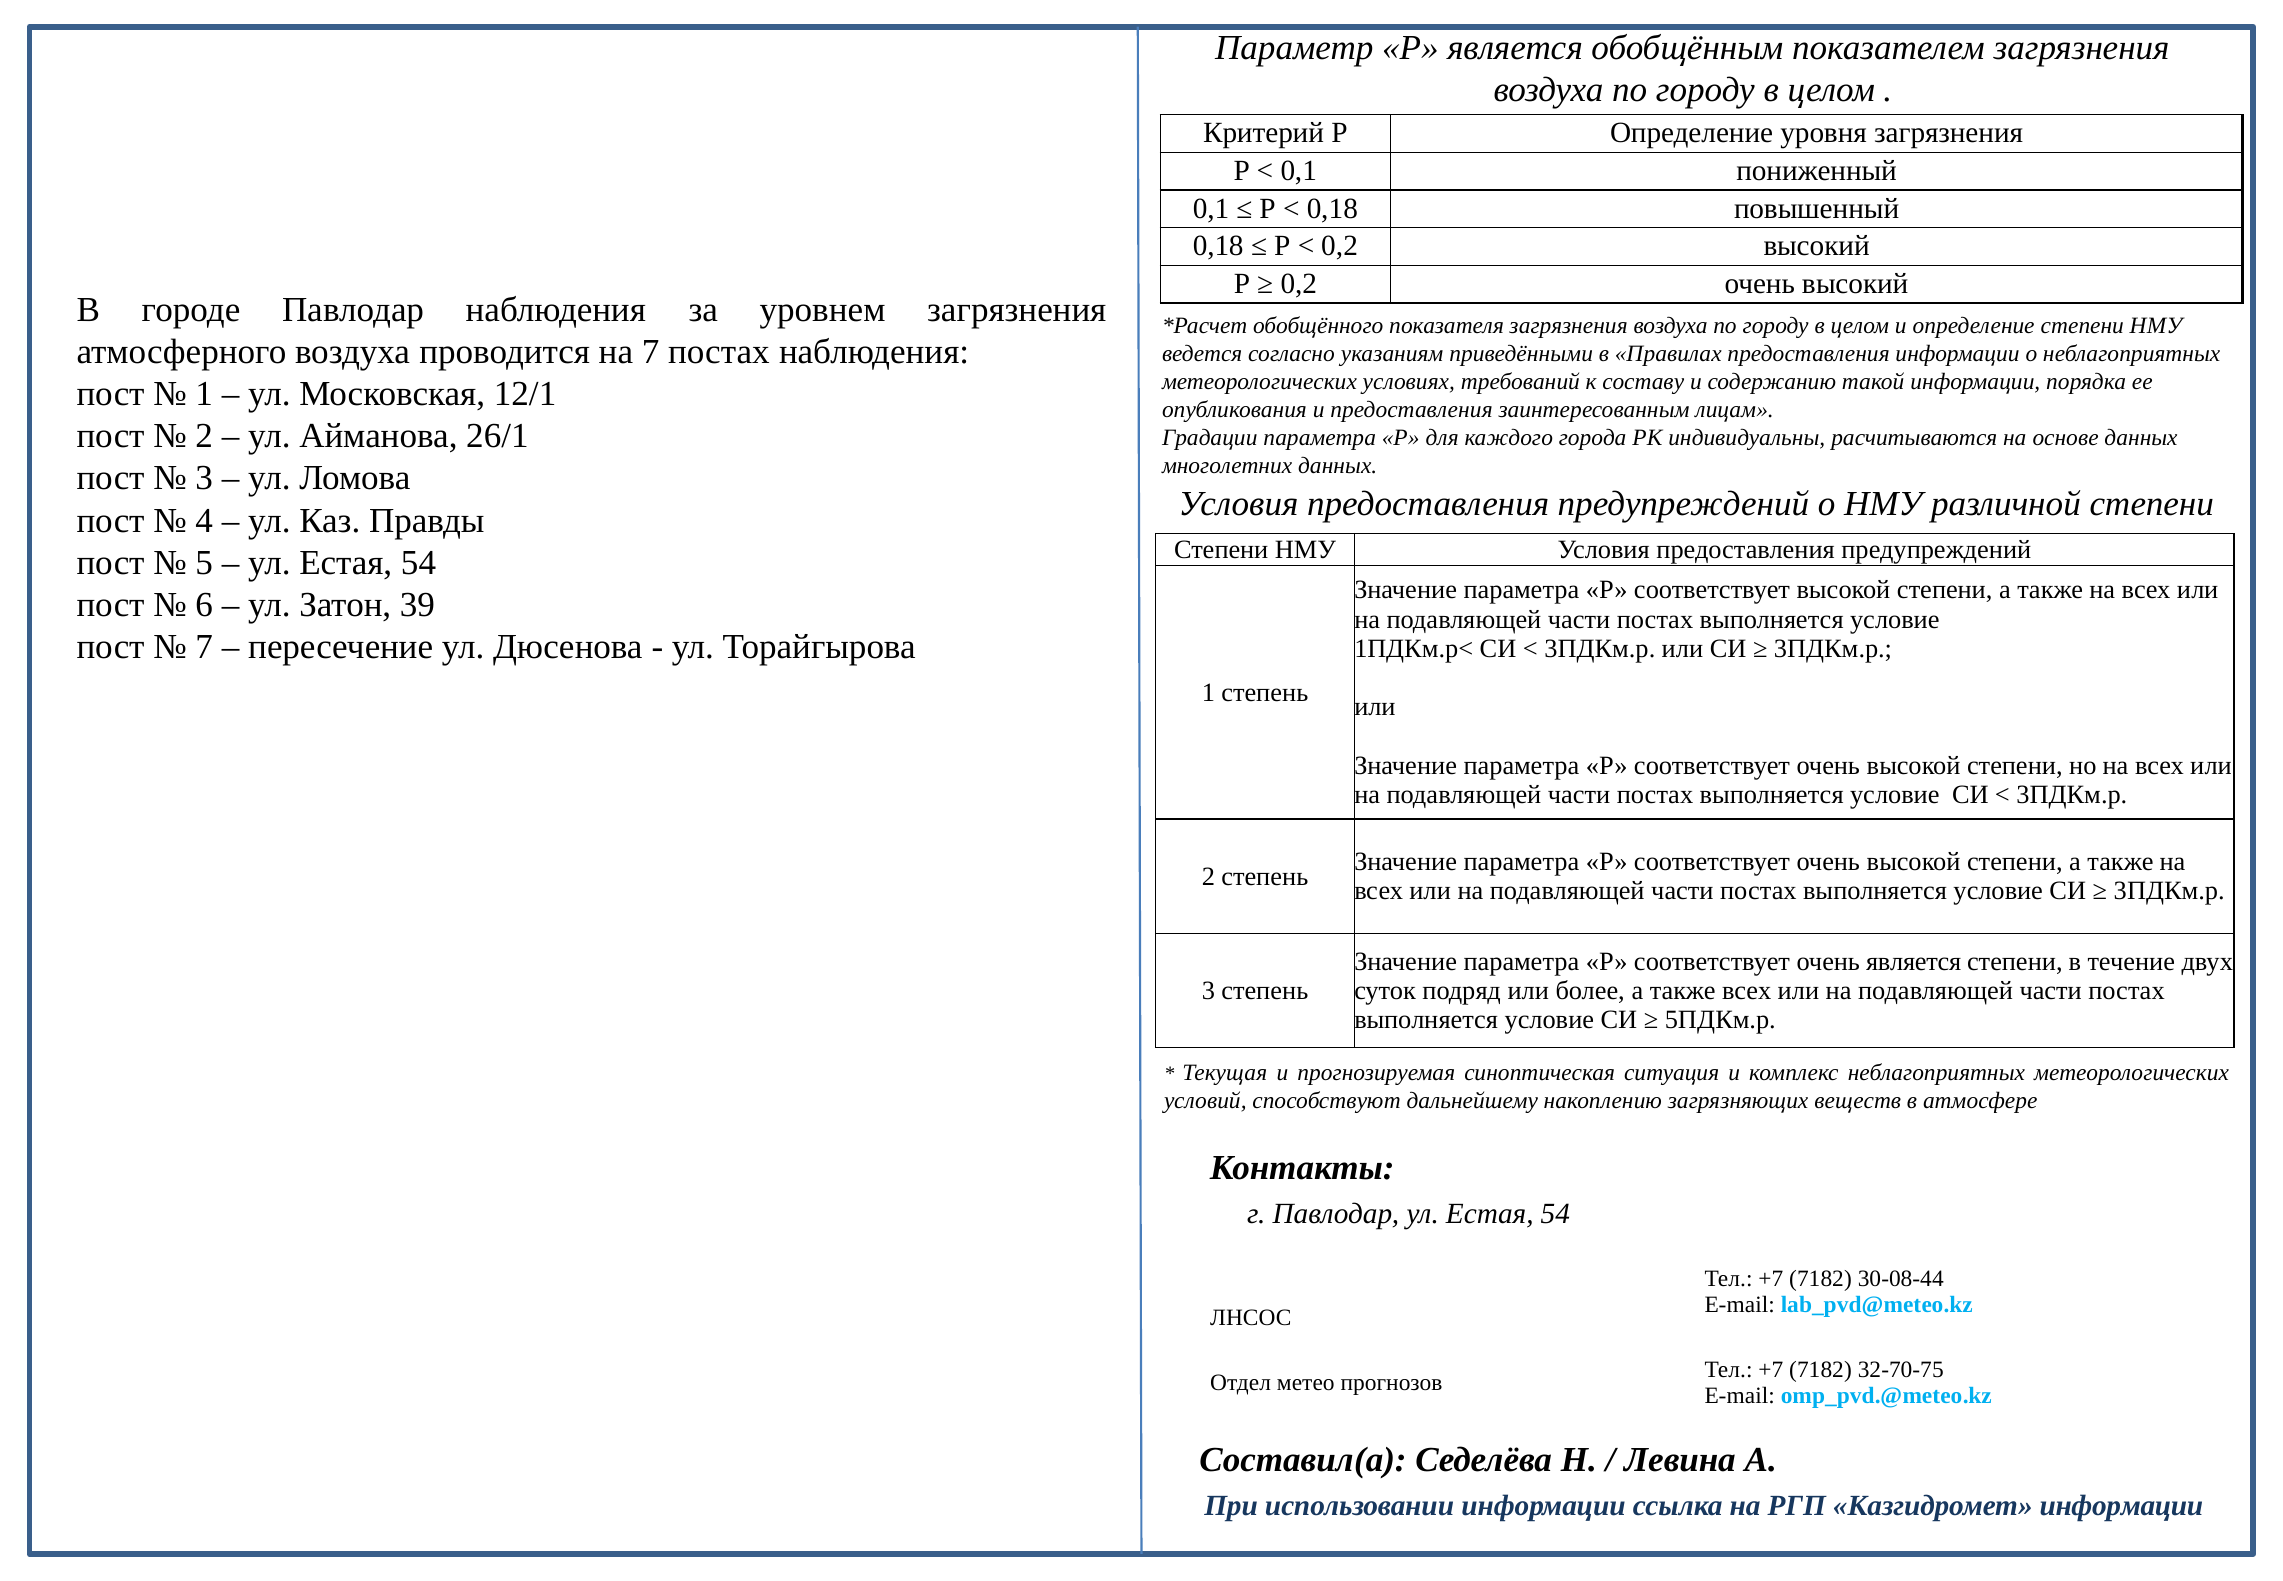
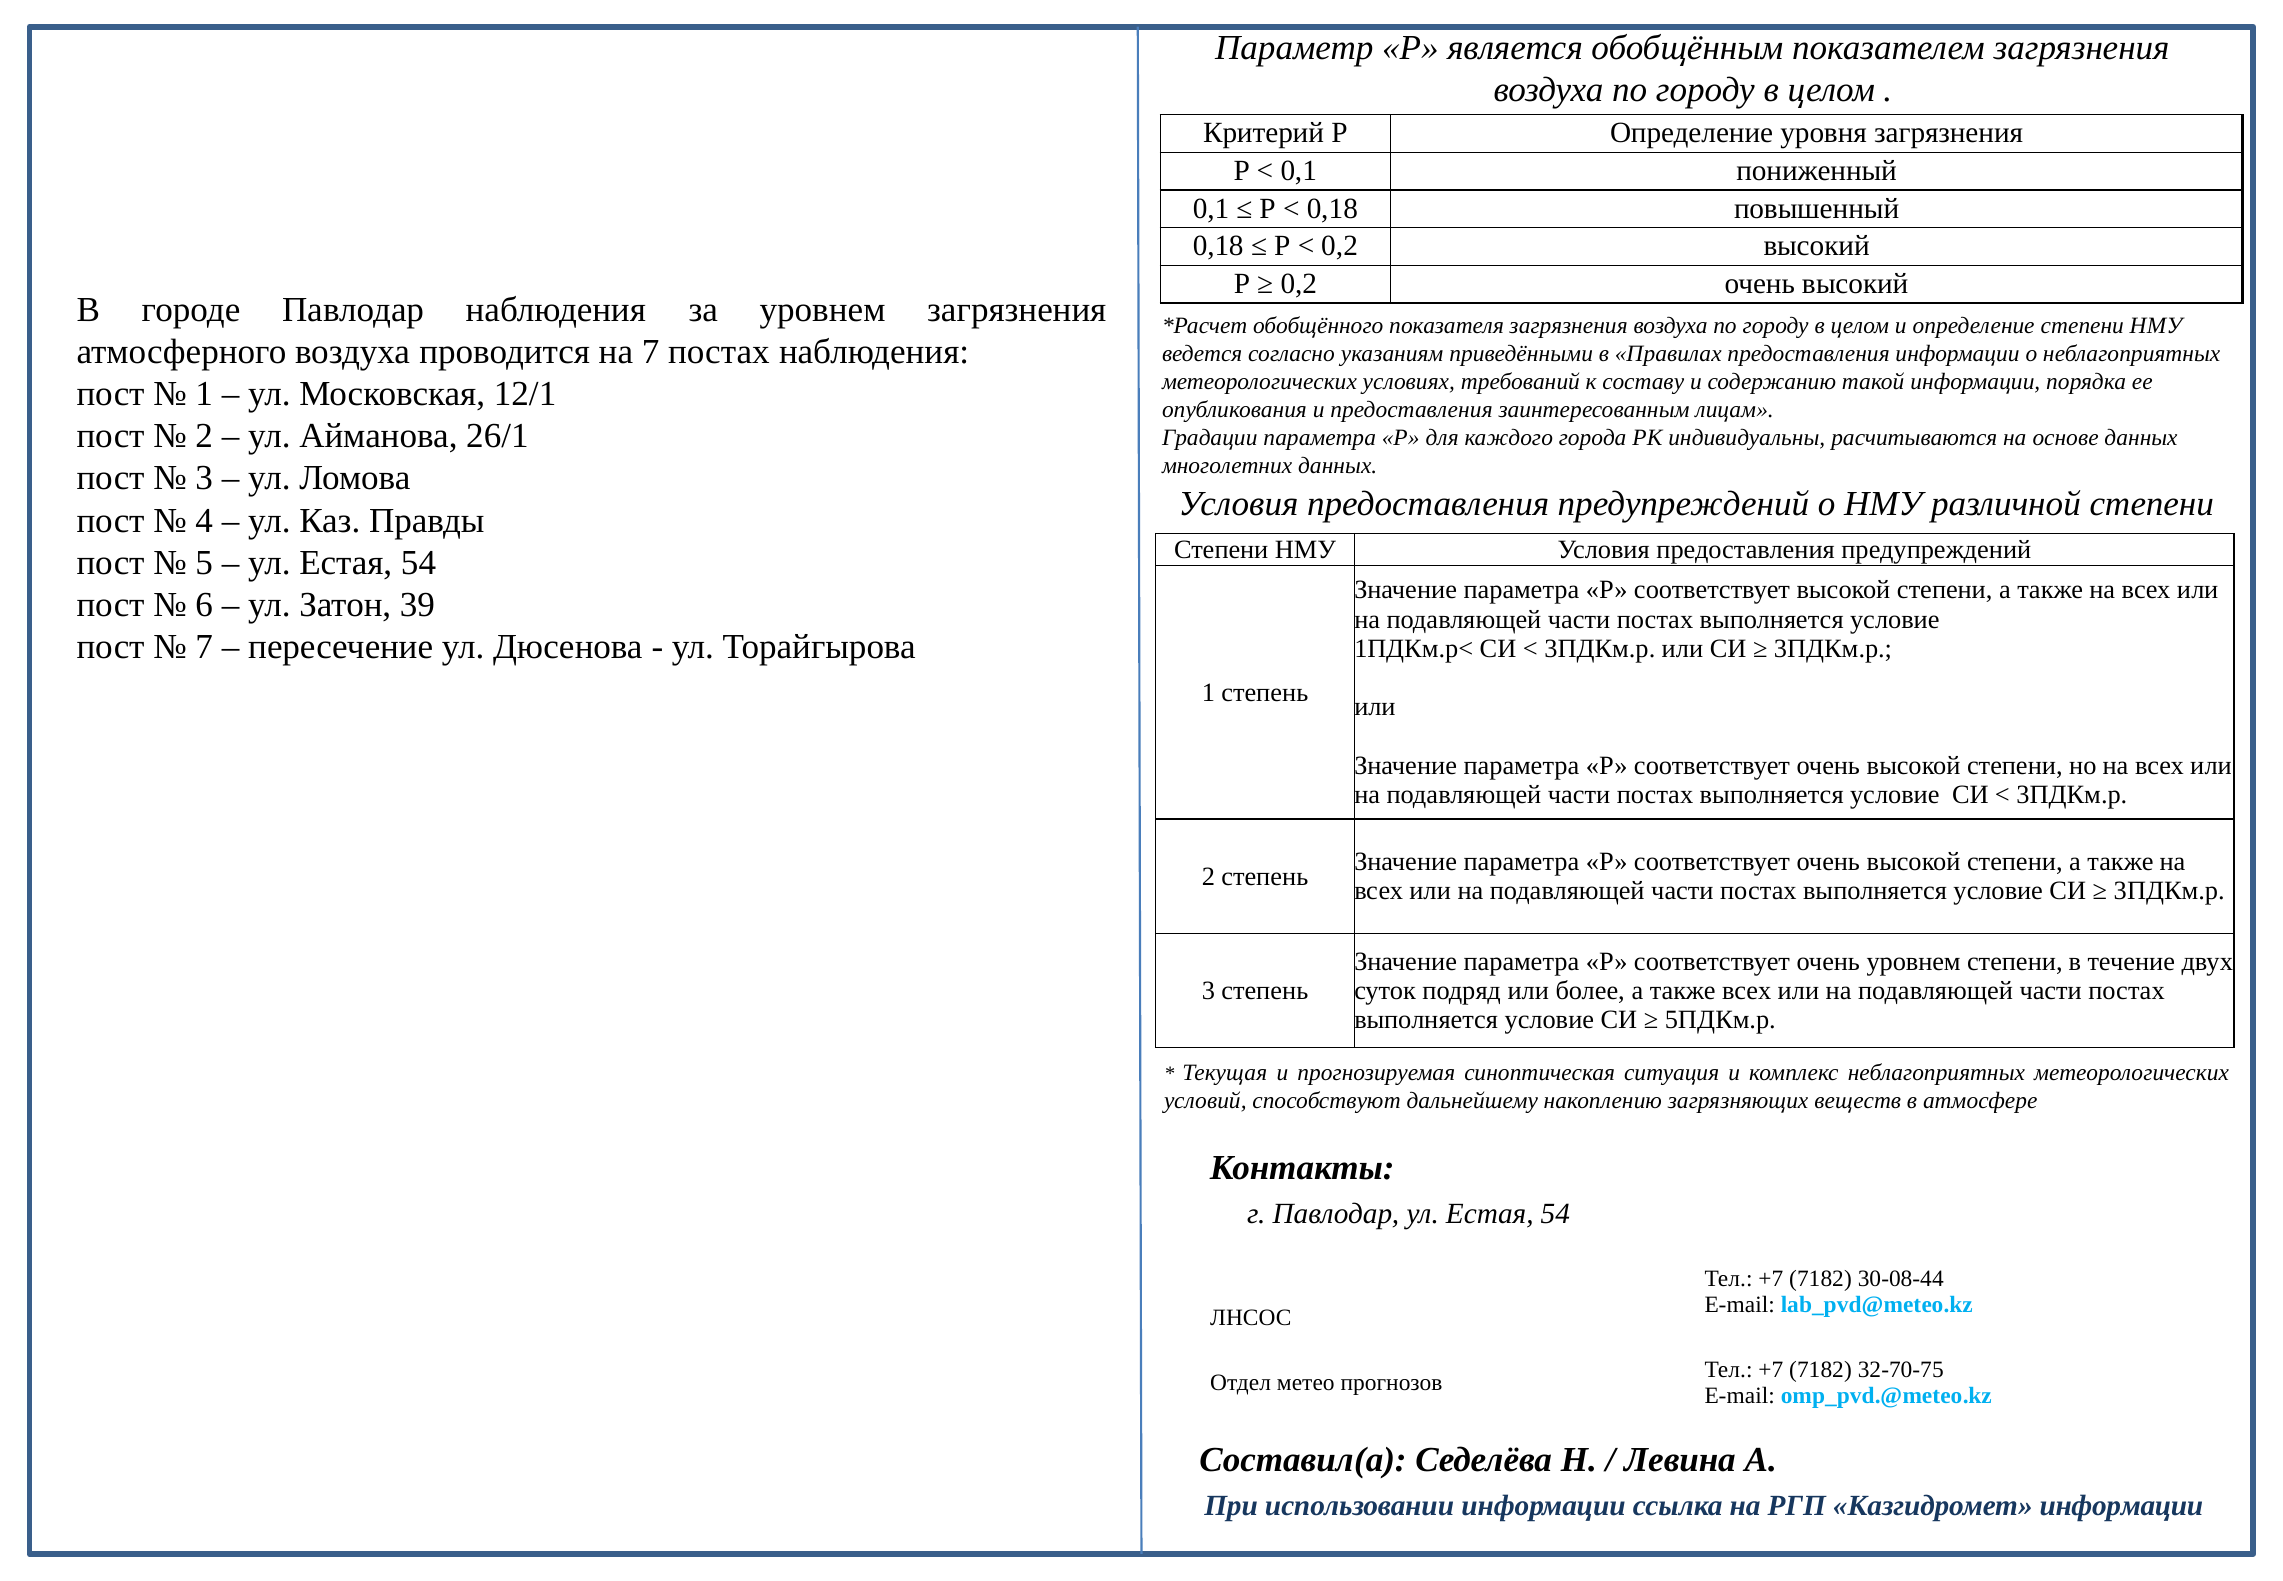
очень является: является -> уровнем (1914, 961)
